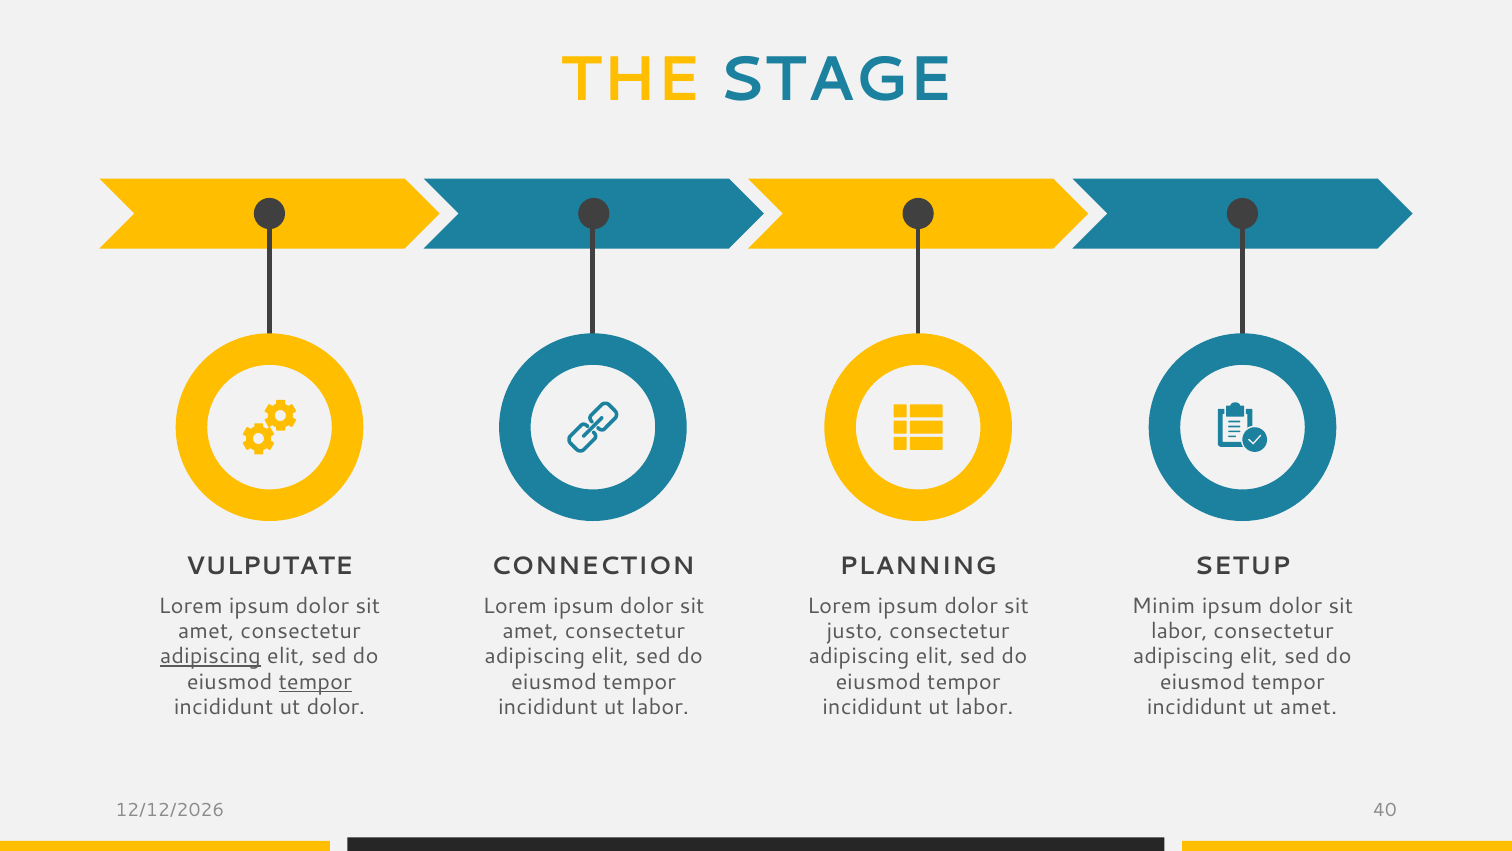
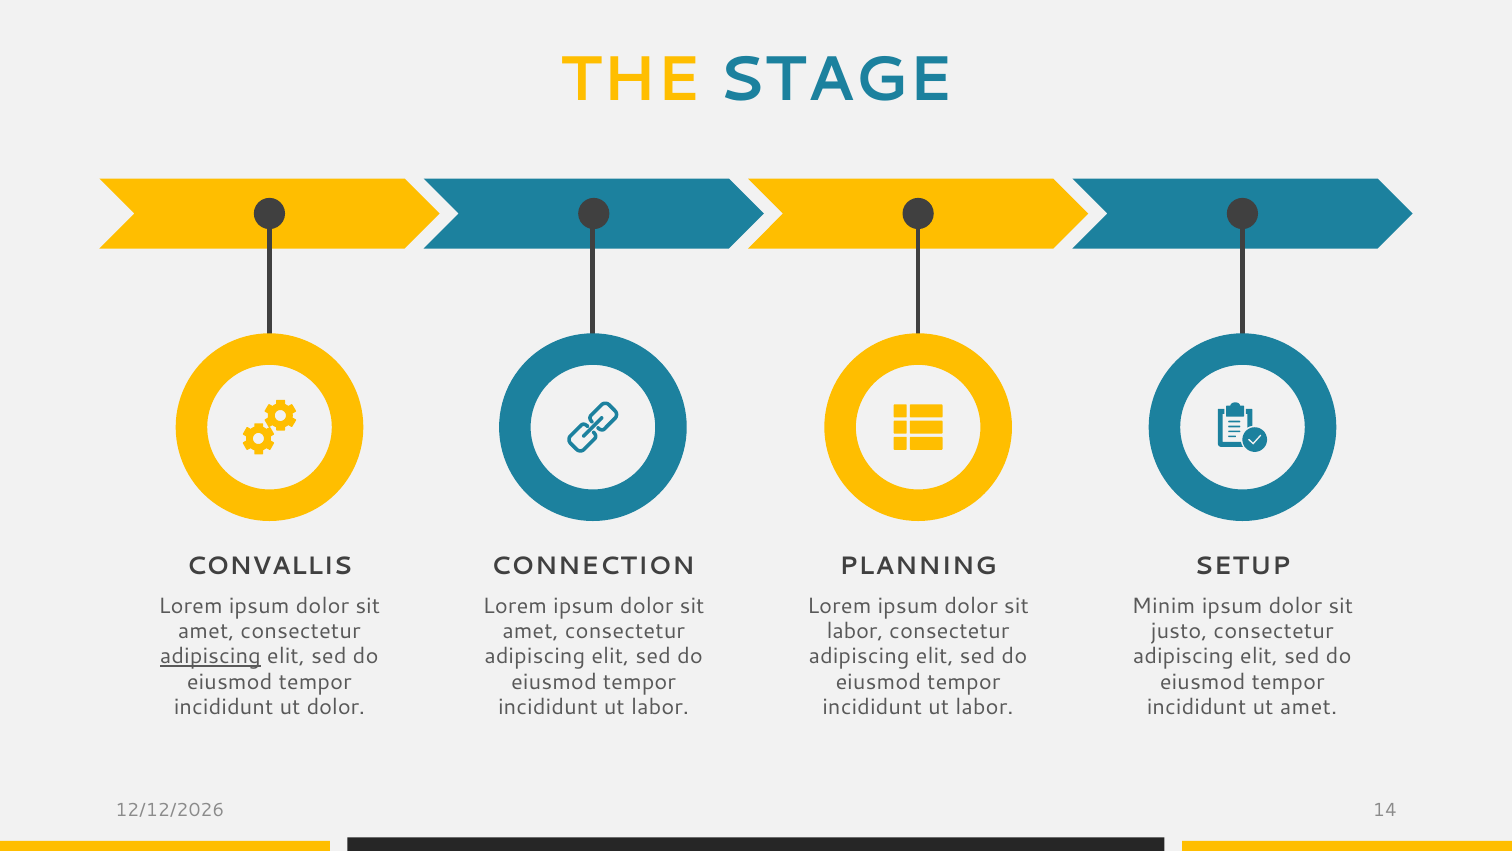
VULPUTATE: VULPUTATE -> CONVALLIS (269, 566)
justo: justo -> labor (855, 631)
labor: labor -> justo (1179, 631)
tempor underline: present -> none (315, 681)
40: 40 -> 14 (1385, 810)
